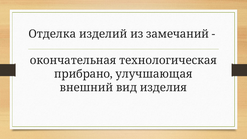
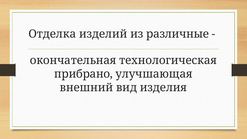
замечаний: замечаний -> различные (178, 34)
